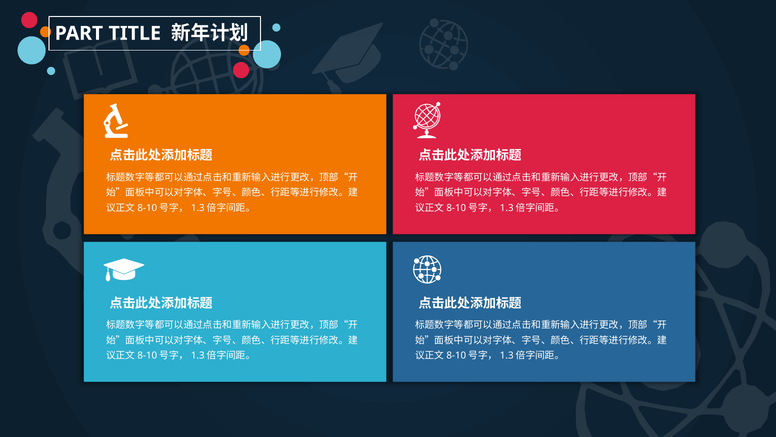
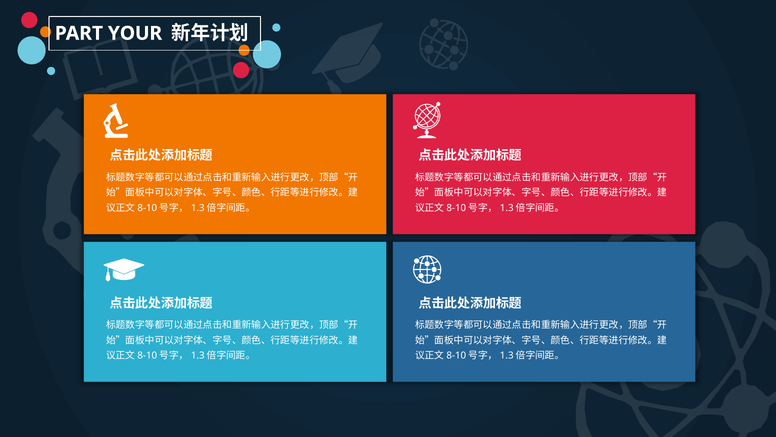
TITLE: TITLE -> YOUR (135, 33)
